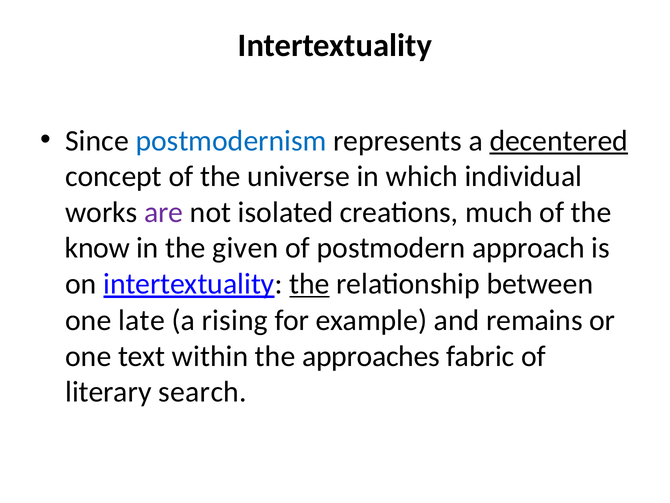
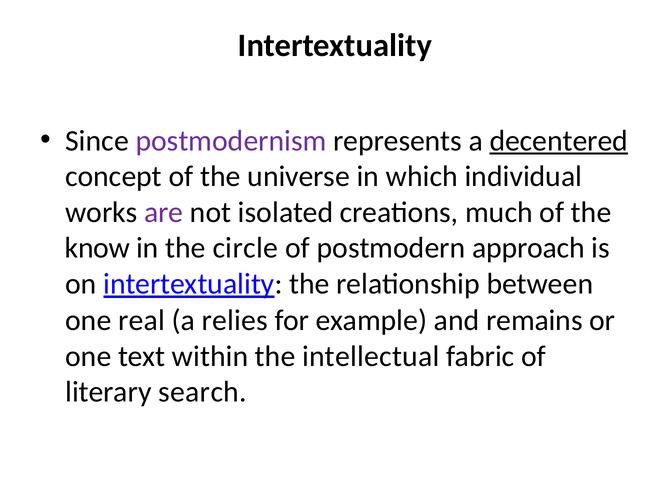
postmodernism colour: blue -> purple (231, 141)
given: given -> circle (245, 248)
the underline: present -> none (309, 284)
late: late -> real (142, 320)
rising: rising -> relies (235, 320)
approaches: approaches -> intellectual (371, 356)
